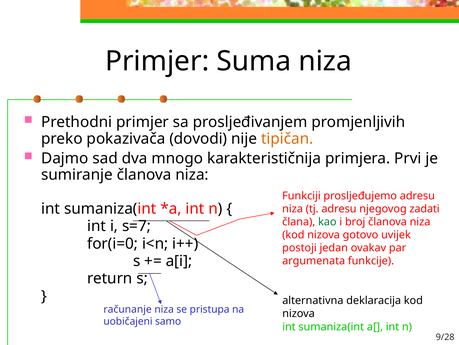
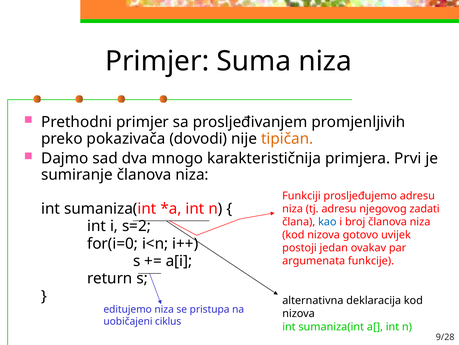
kao colour: green -> blue (327, 221)
s=7: s=7 -> s=2 (136, 226)
računanje: računanje -> editujemo (128, 309)
samo: samo -> ciklus (168, 321)
